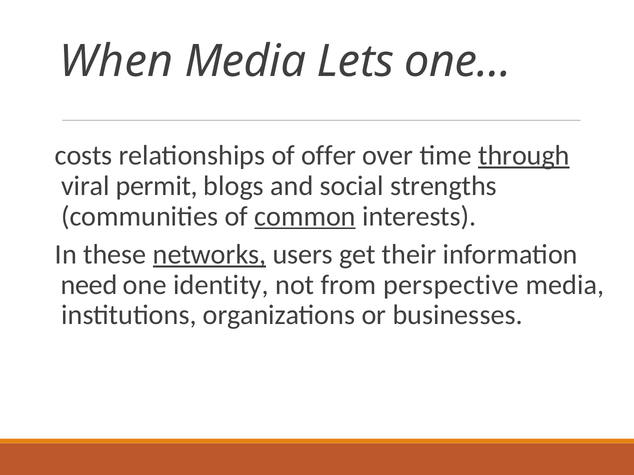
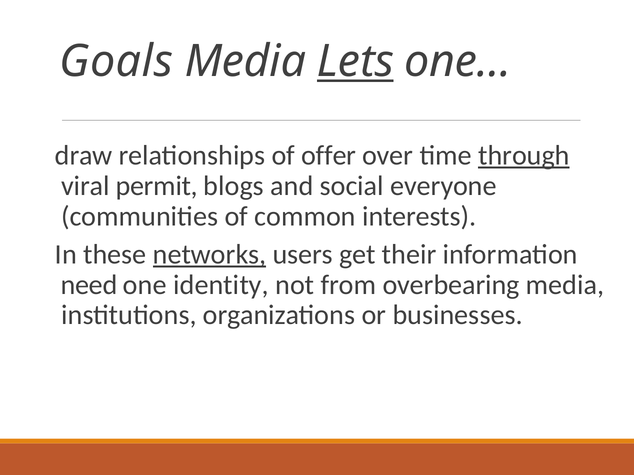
When: When -> Goals (116, 62)
Lets underline: none -> present (355, 62)
costs: costs -> draw (84, 156)
strengths: strengths -> everyone (443, 186)
common underline: present -> none (305, 216)
perspective: perspective -> overbearing (451, 285)
